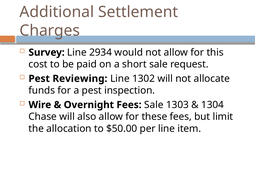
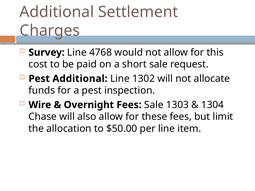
2934: 2934 -> 4768 (101, 53)
Pest Reviewing: Reviewing -> Additional (80, 79)
